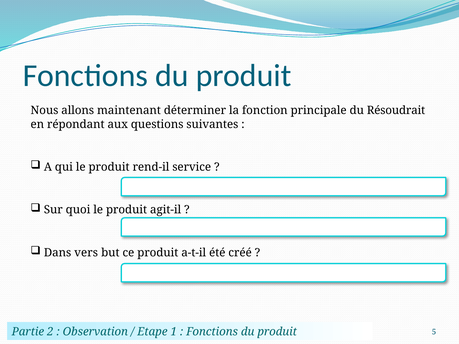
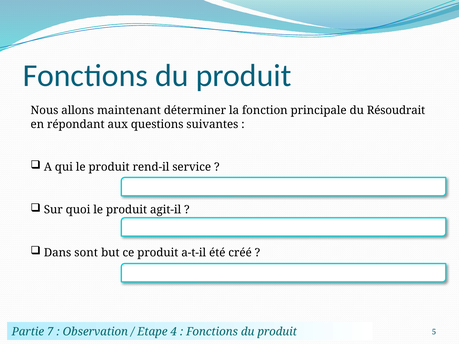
vers: vers -> sont (86, 253)
2: 2 -> 7 (50, 332)
1: 1 -> 4 (174, 332)
